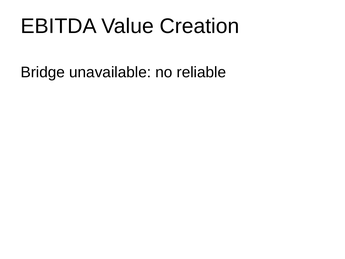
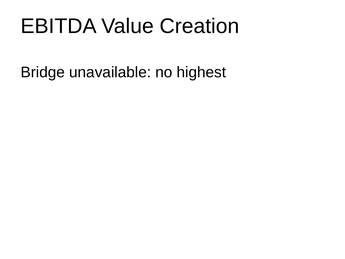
reliable: reliable -> highest (201, 72)
